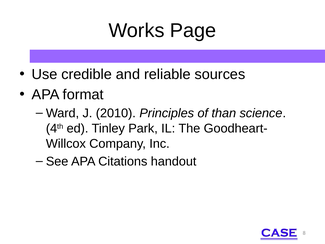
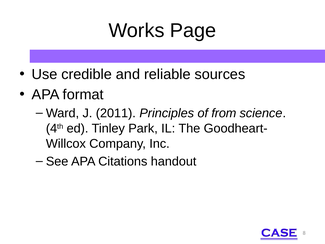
2010: 2010 -> 2011 (116, 113)
than: than -> from (224, 113)
